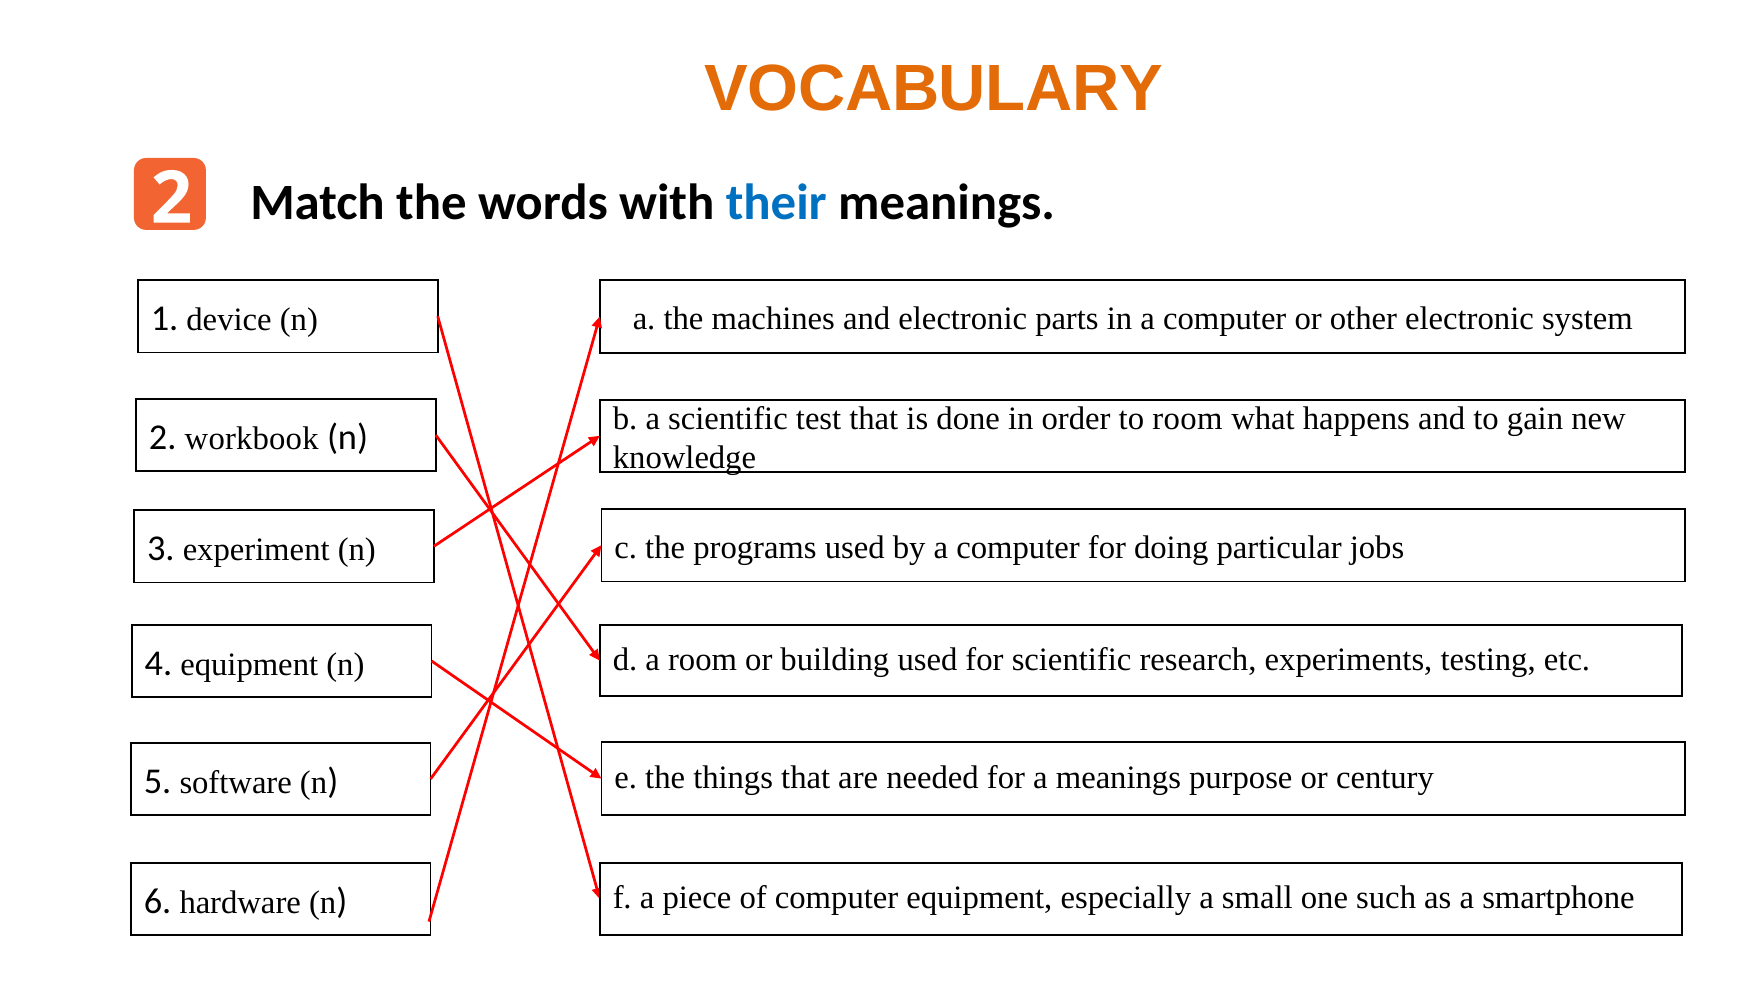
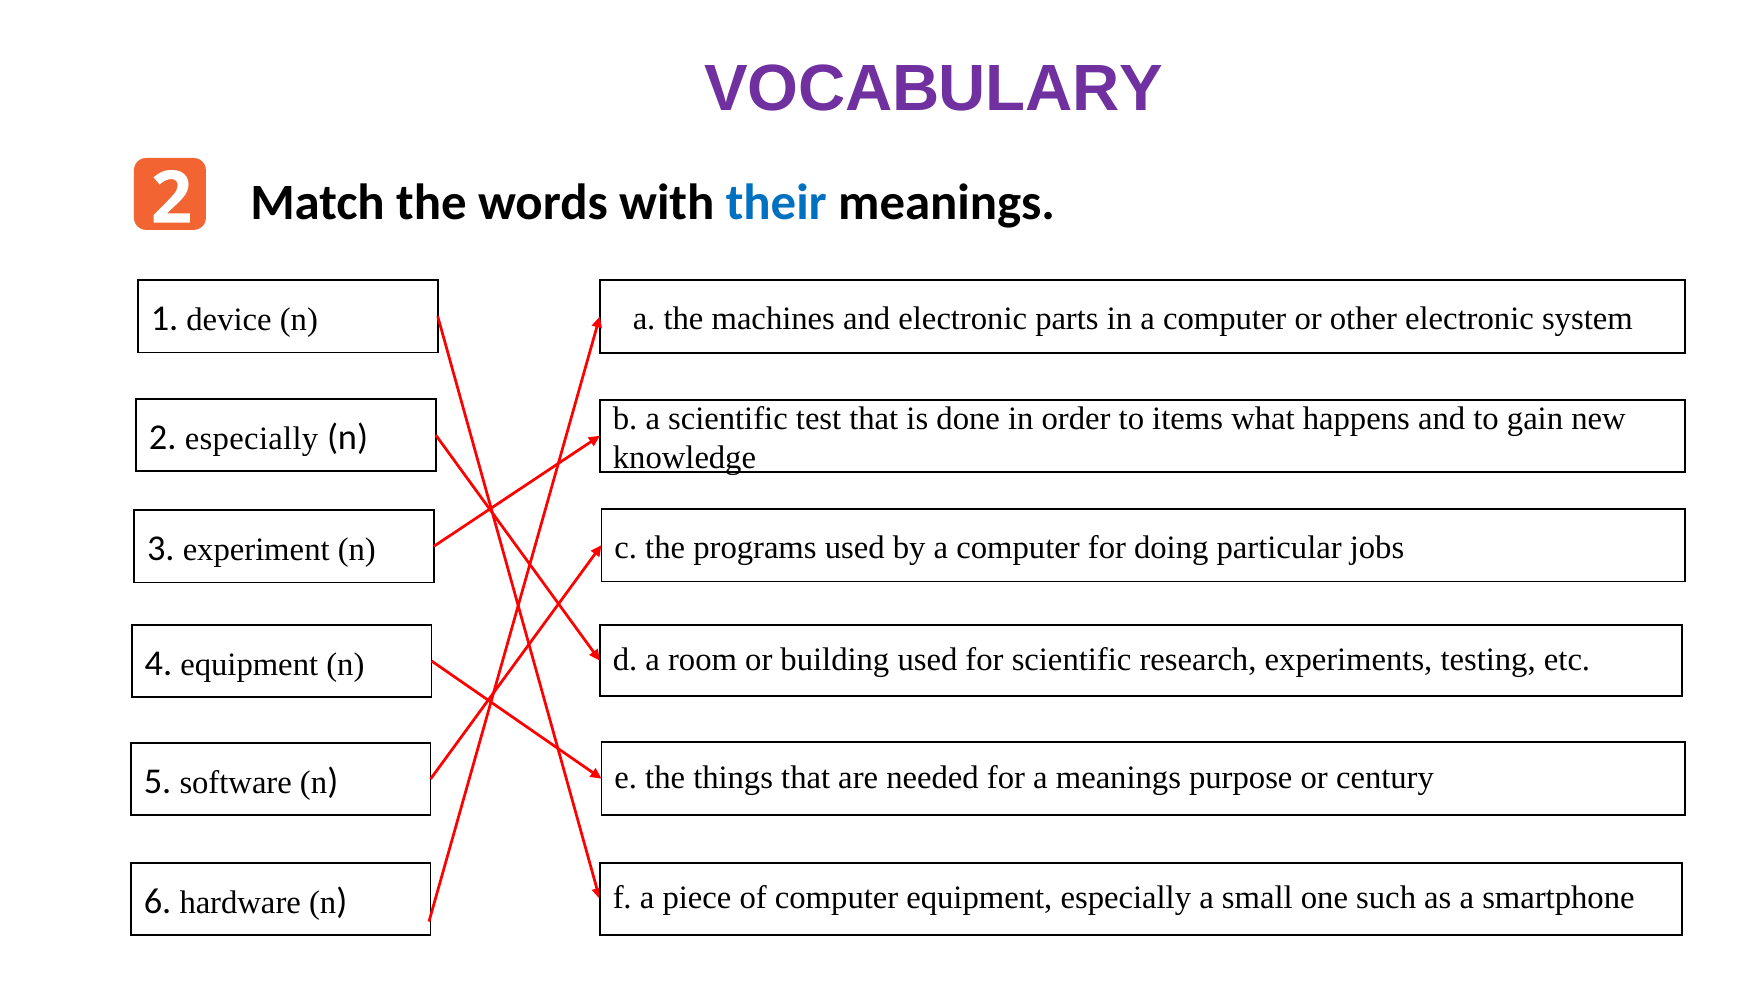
VOCABULARY colour: orange -> purple (934, 89)
to room: room -> items (1188, 419)
2 workbook: workbook -> especially (252, 439)
